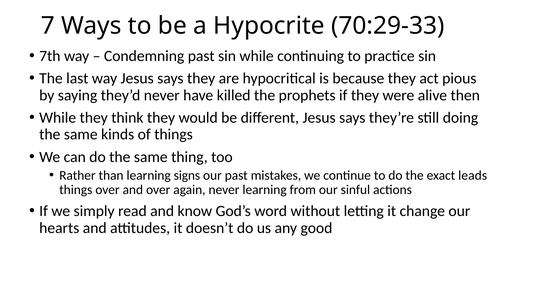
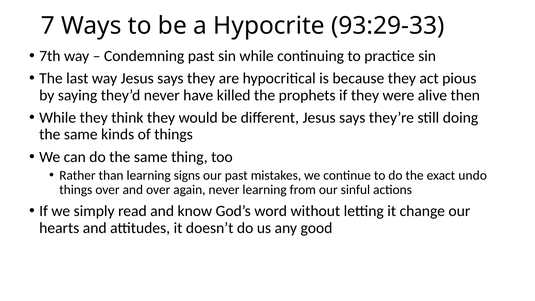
70:29-33: 70:29-33 -> 93:29-33 (388, 26)
leads: leads -> undo (473, 175)
